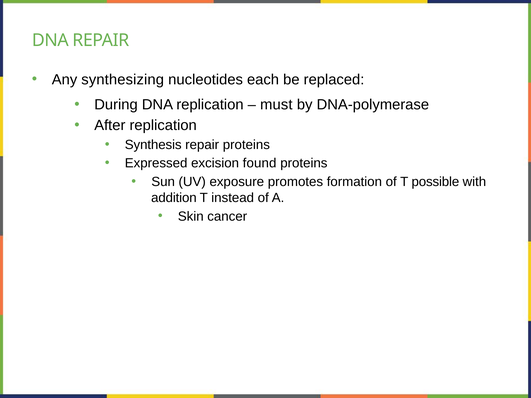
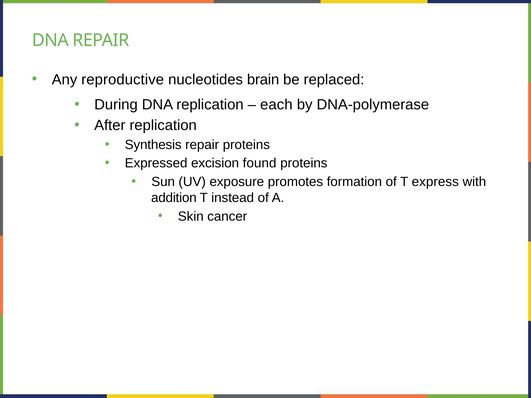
synthesizing: synthesizing -> reproductive (123, 80)
each: each -> brain (263, 80)
must: must -> each (276, 105)
possible: possible -> express (435, 182)
